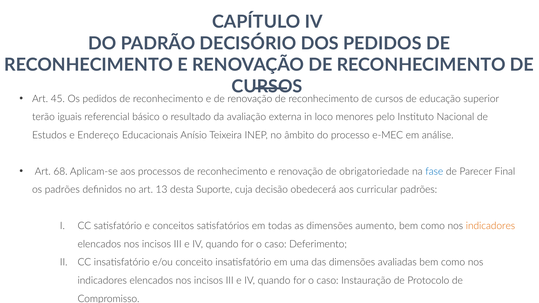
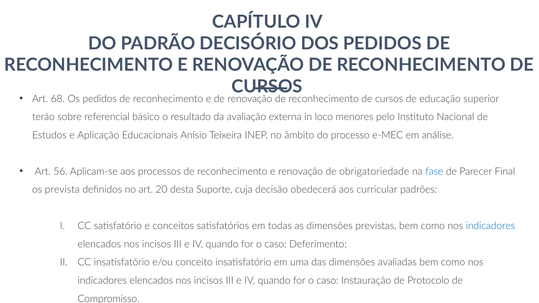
45: 45 -> 68 (58, 99)
iguais: iguais -> sobre (70, 117)
Endereço: Endereço -> Aplicação (98, 135)
68: 68 -> 56 (61, 172)
os padrões: padrões -> prevista (62, 190)
13: 13 -> 20 (162, 190)
aumento: aumento -> previstas (376, 226)
indicadores colour: orange -> blue (490, 226)
